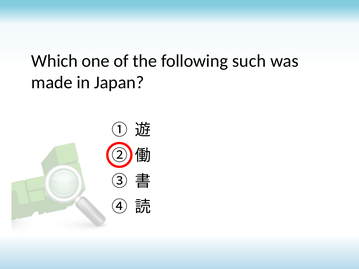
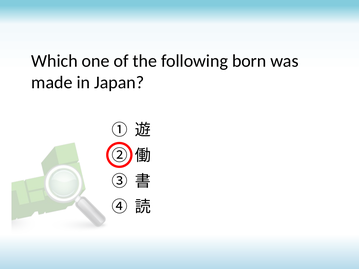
such: such -> born (249, 61)
